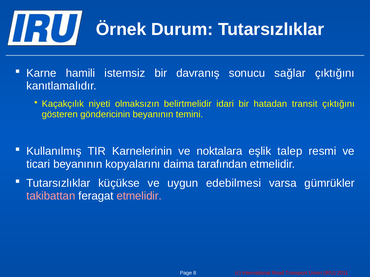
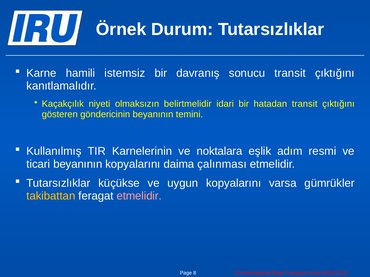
sonucu sağlar: sağlar -> transit (290, 73)
talep: talep -> adım (290, 151)
tarafından: tarafından -> çalınması (222, 164)
uygun edebilmesi: edebilmesi -> kopyalarını (234, 183)
takibattan colour: pink -> yellow (51, 196)
